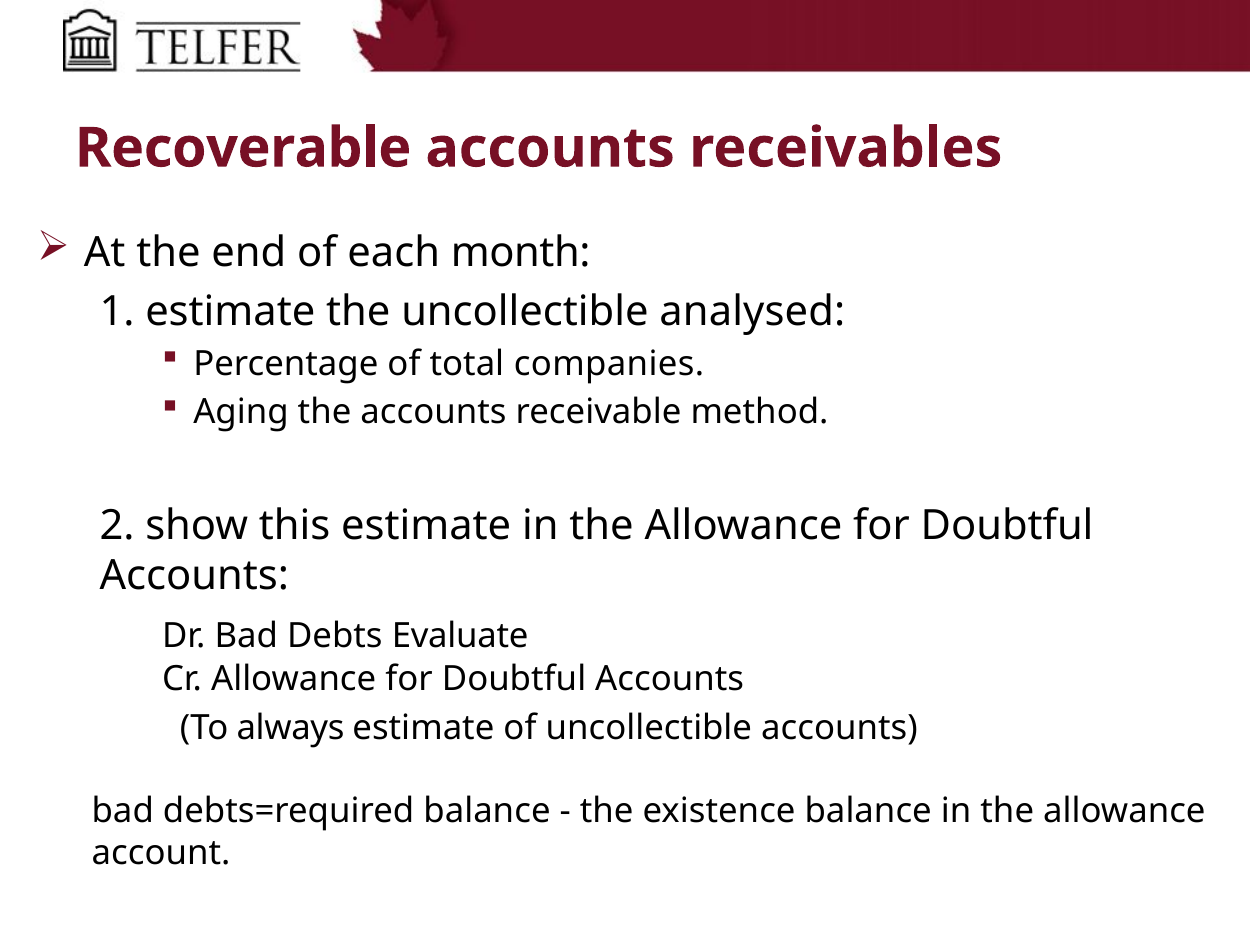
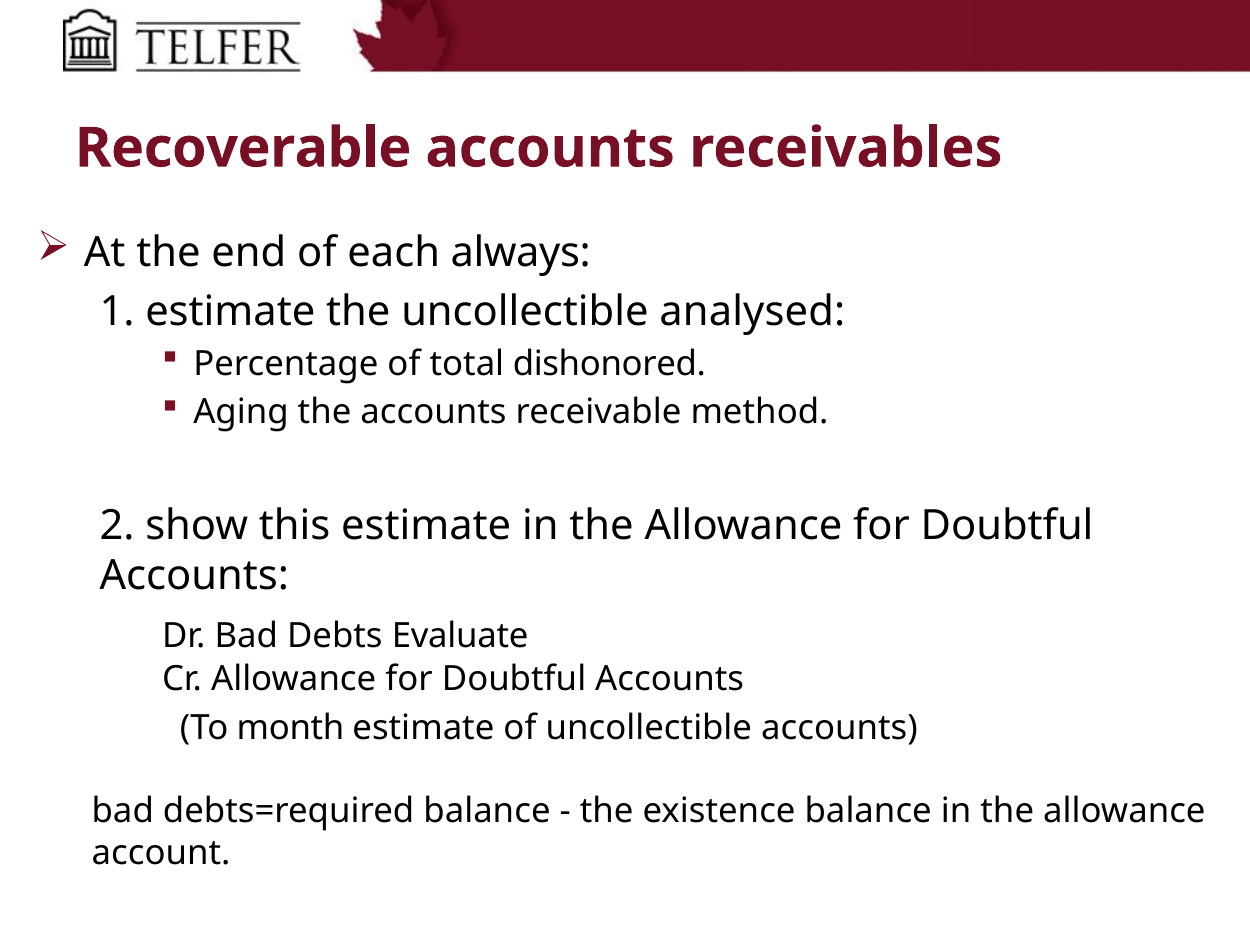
month: month -> always (521, 253)
companies: companies -> dishonored (609, 364)
always: always -> month (291, 728)
